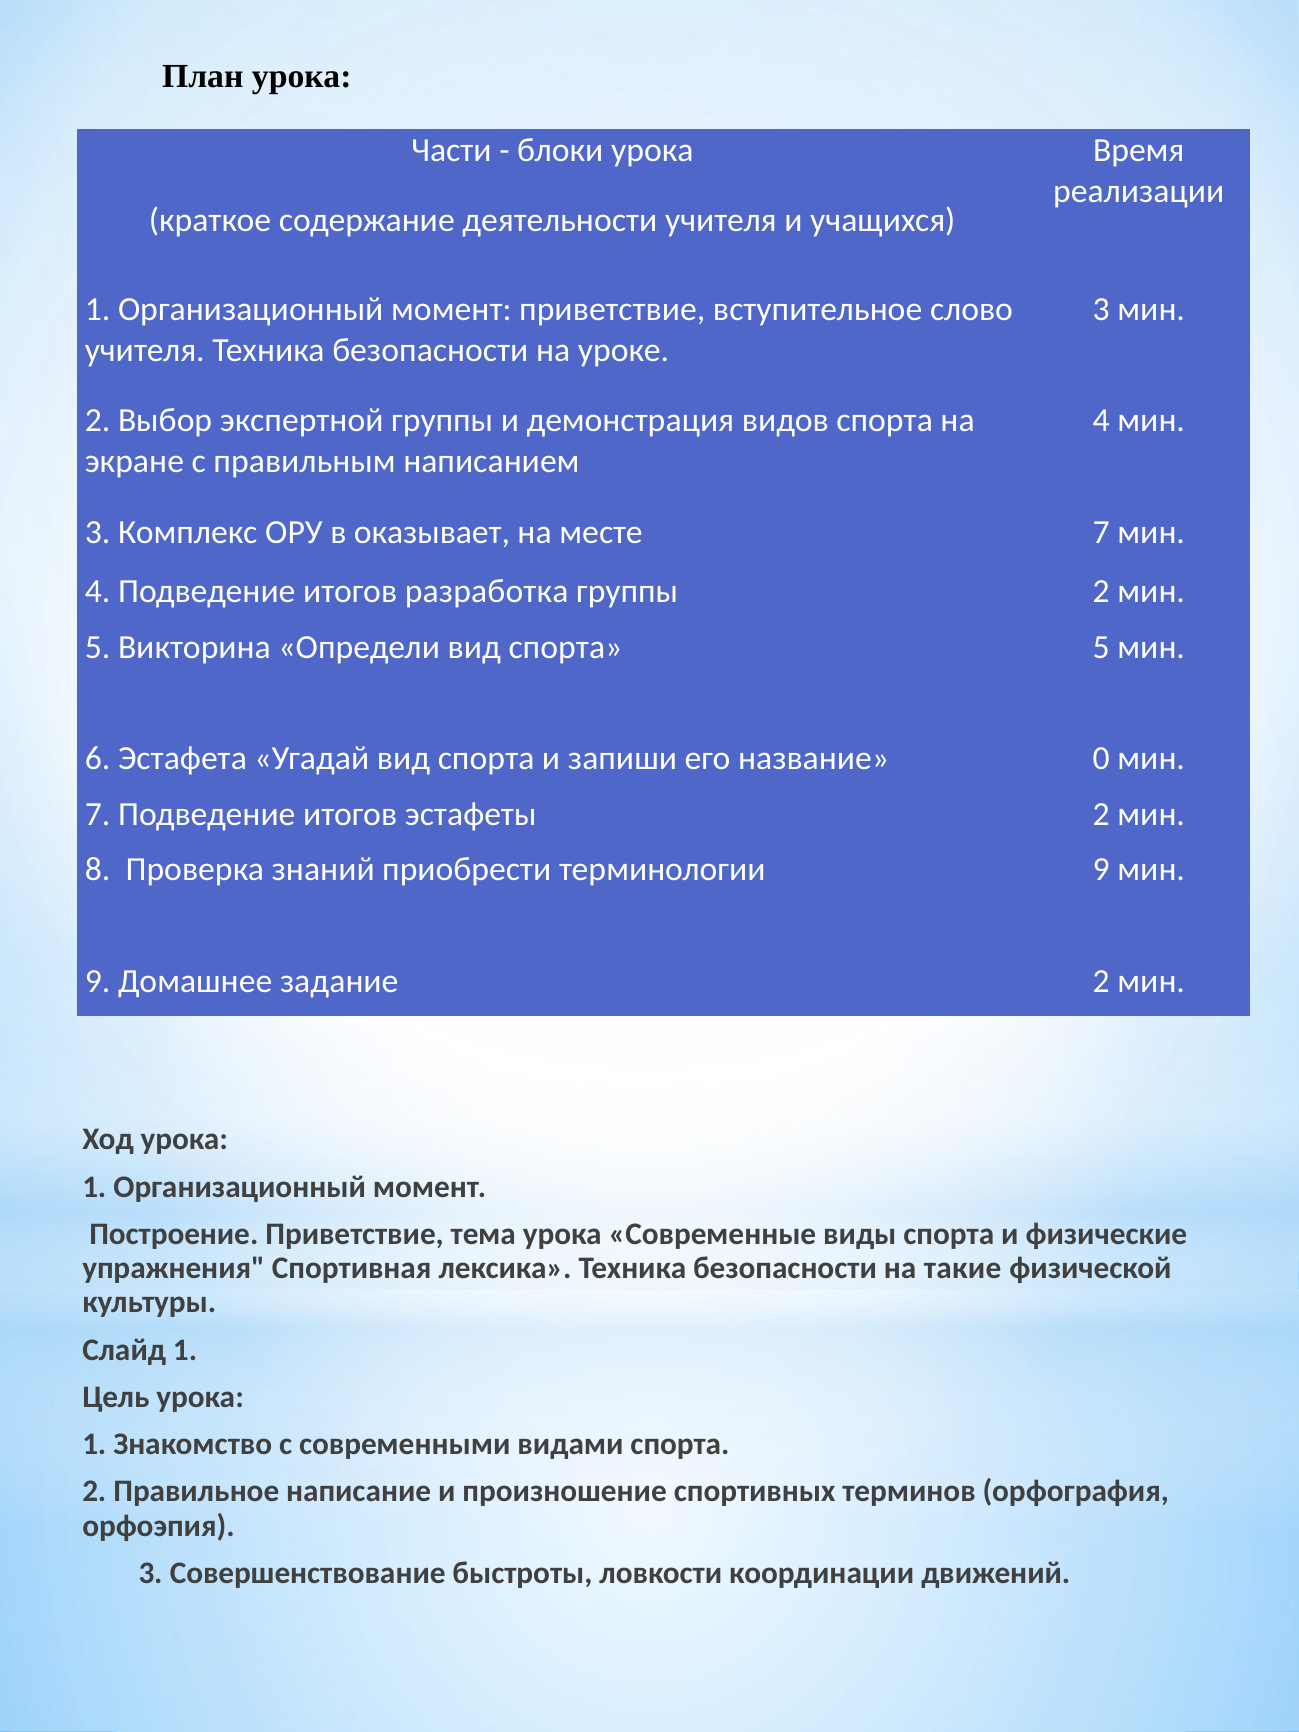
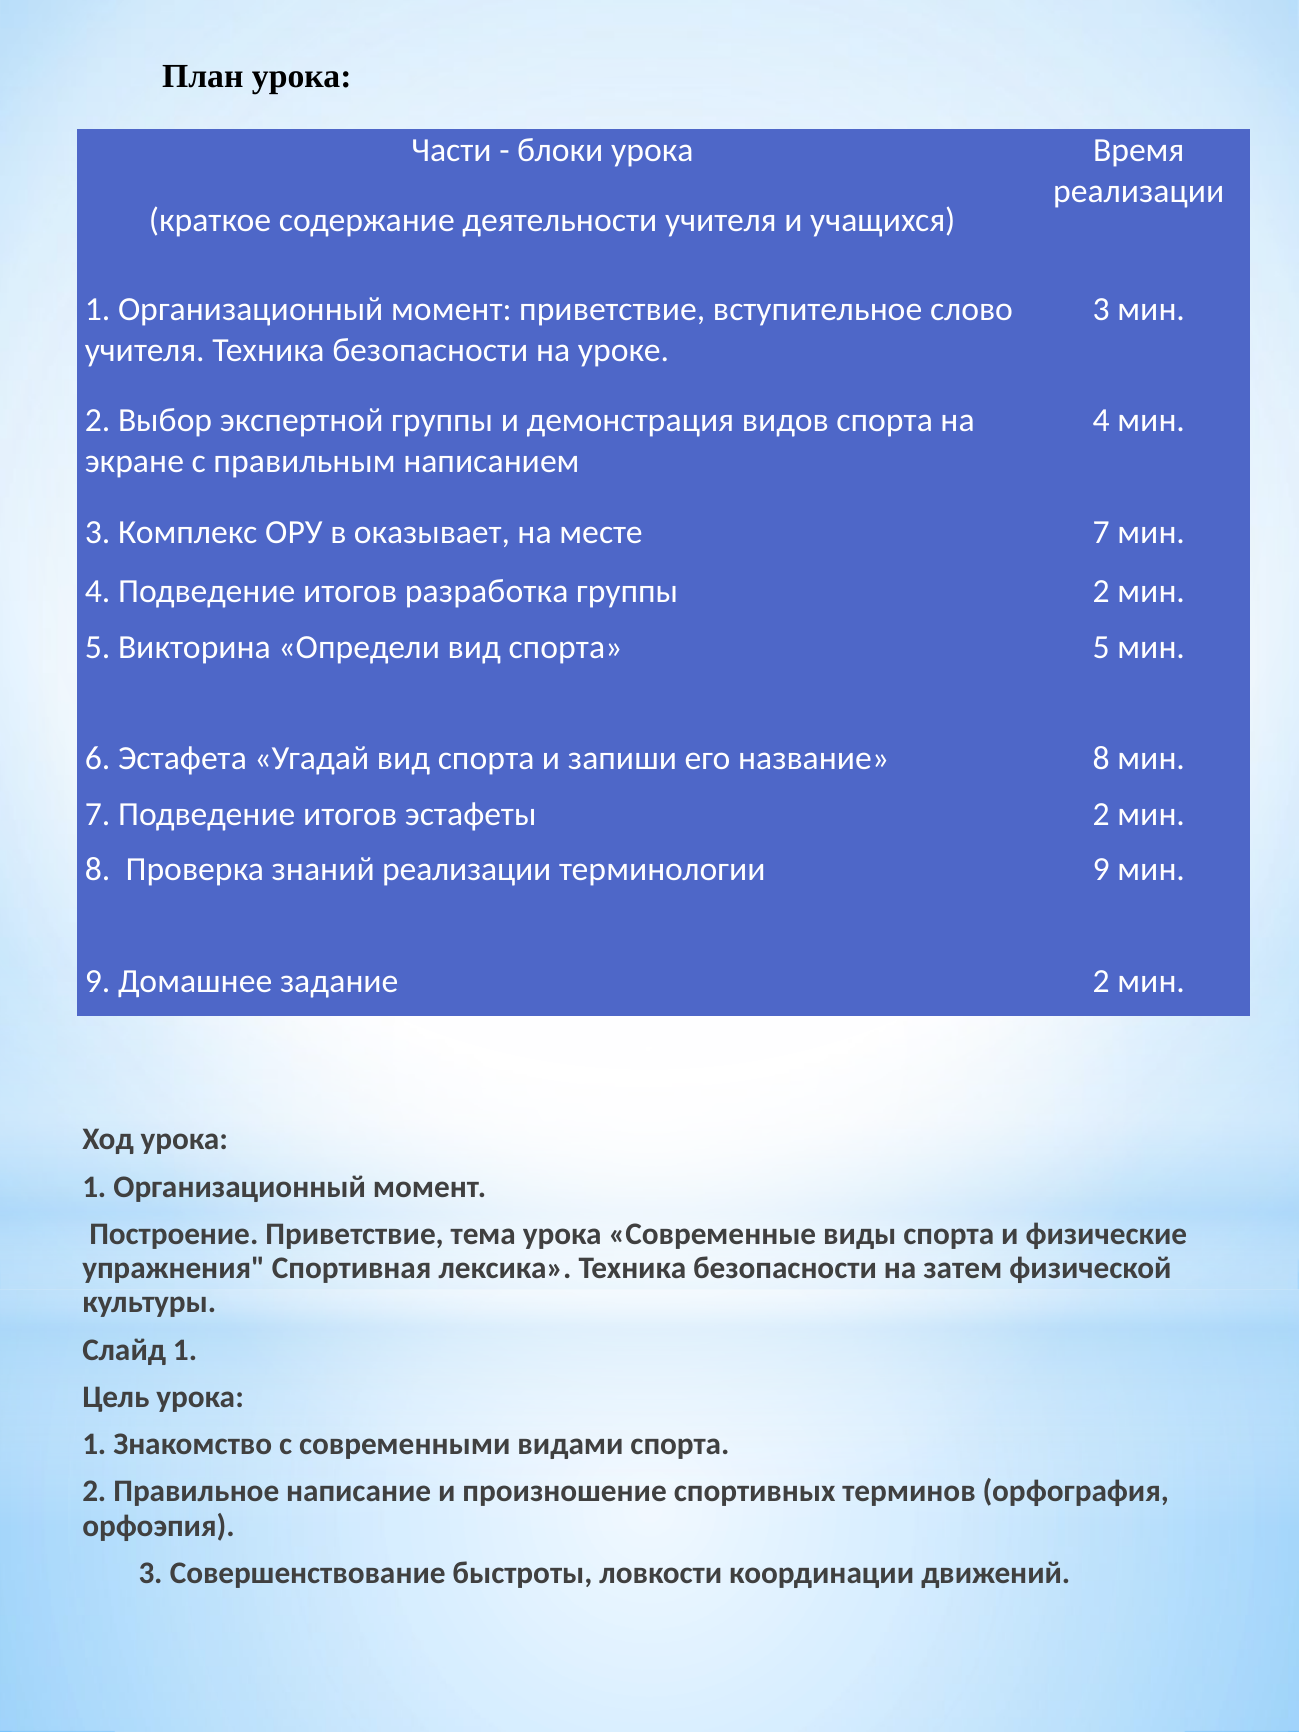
название 0: 0 -> 8 (1101, 758)
знаний приобрести: приобрести -> реализации (467, 870)
такие: такие -> затем (963, 1268)
